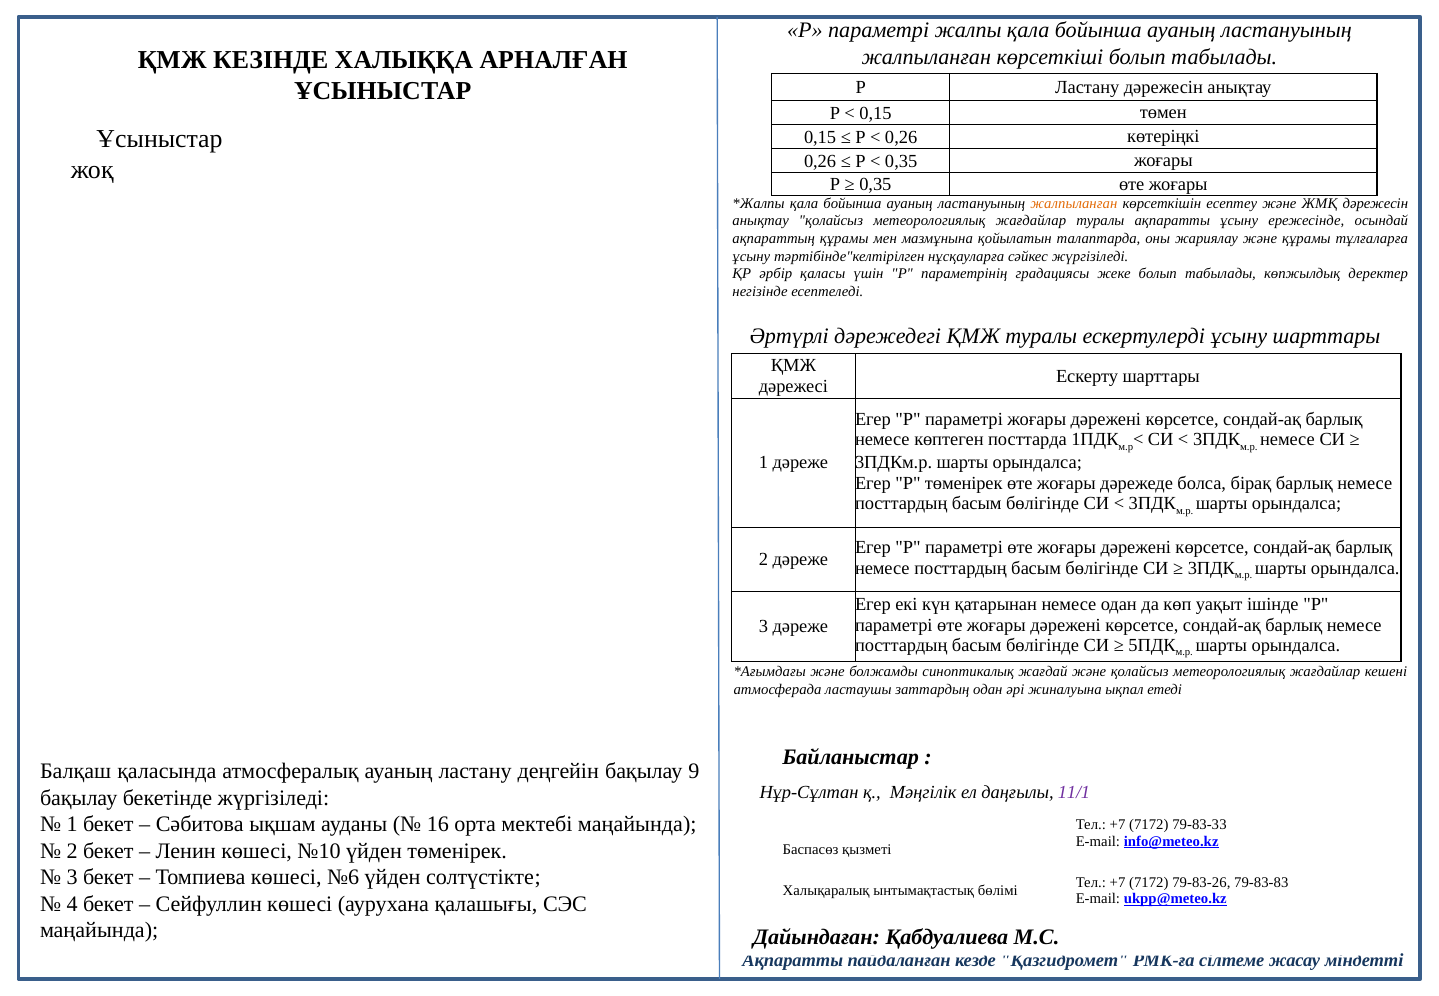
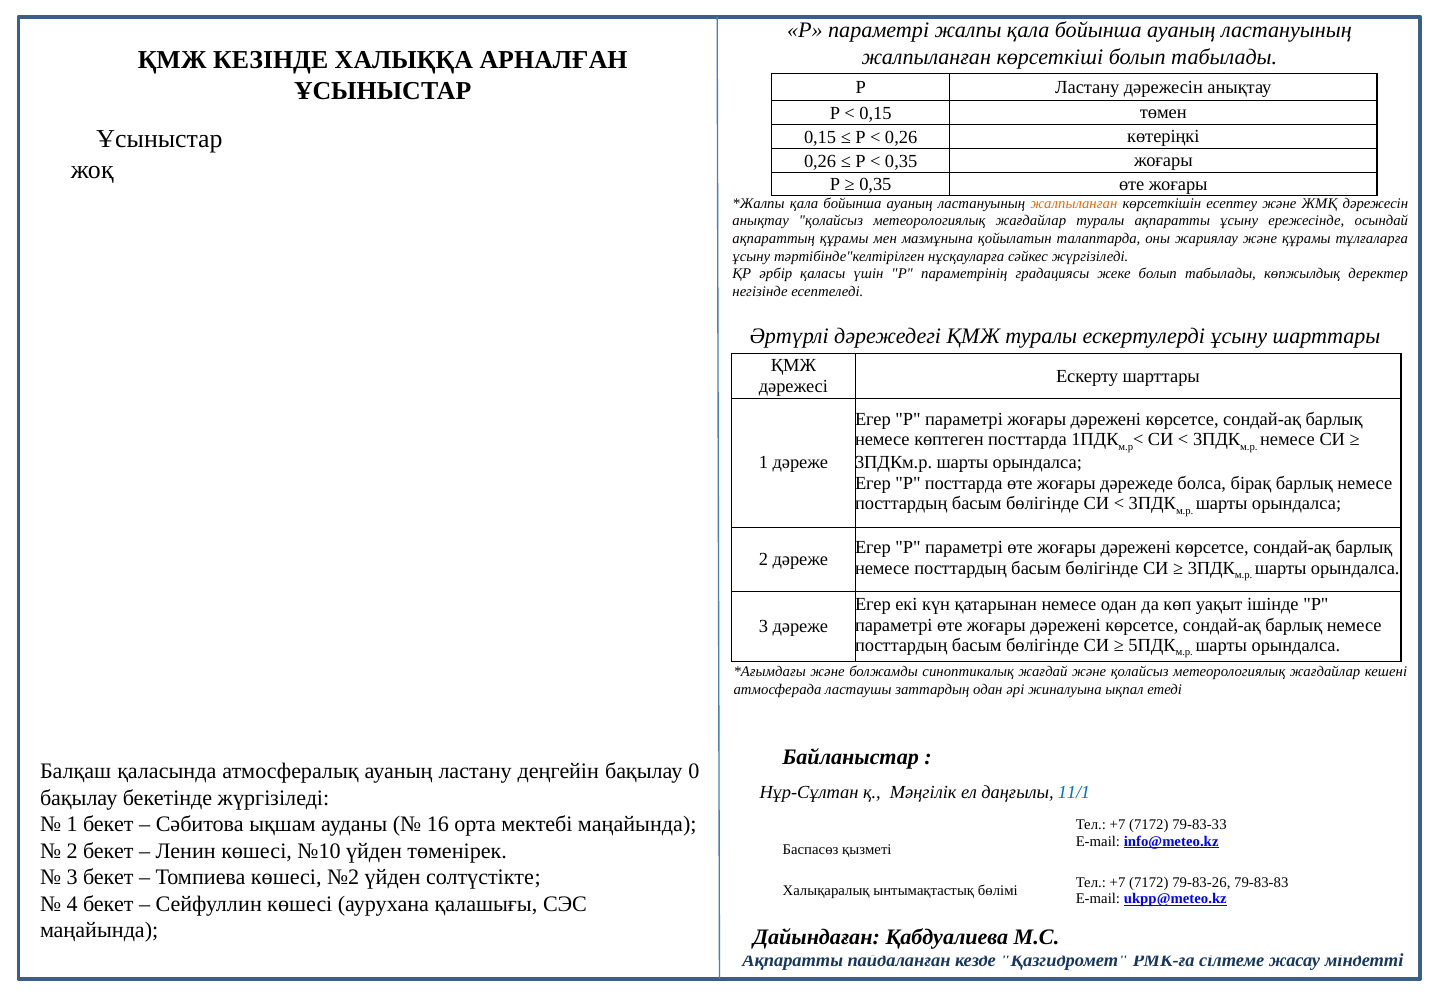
P төменірек: төменірек -> посттарда (964, 483)
9: 9 -> 0 (694, 771)
11/1 colour: purple -> blue (1074, 792)
№6: №6 -> №2 (343, 878)
